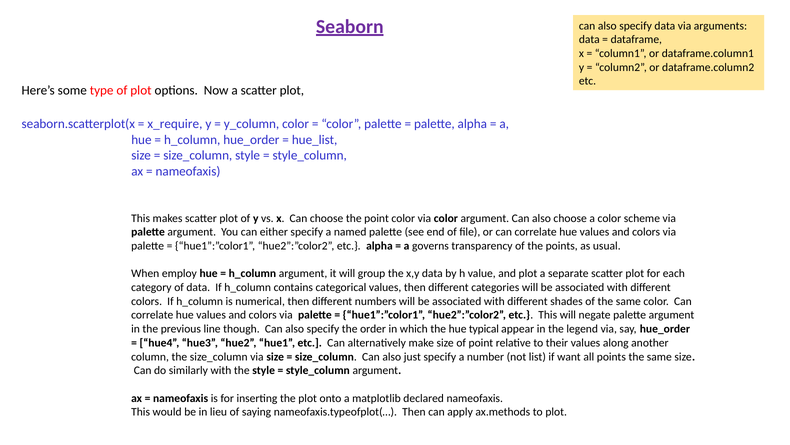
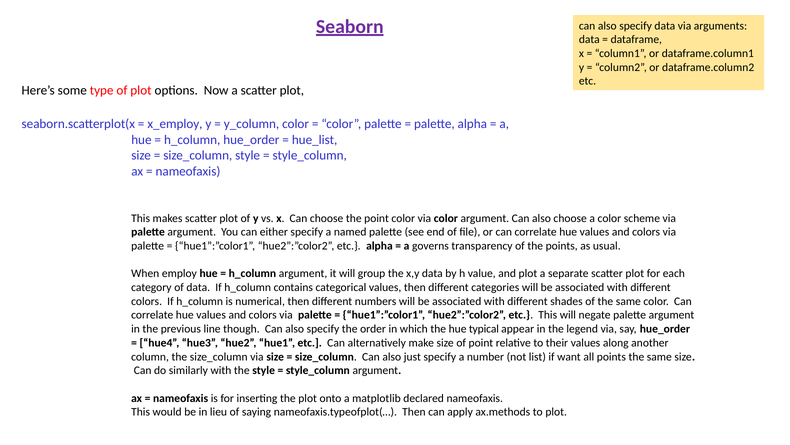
x_require: x_require -> x_employ (175, 124)
